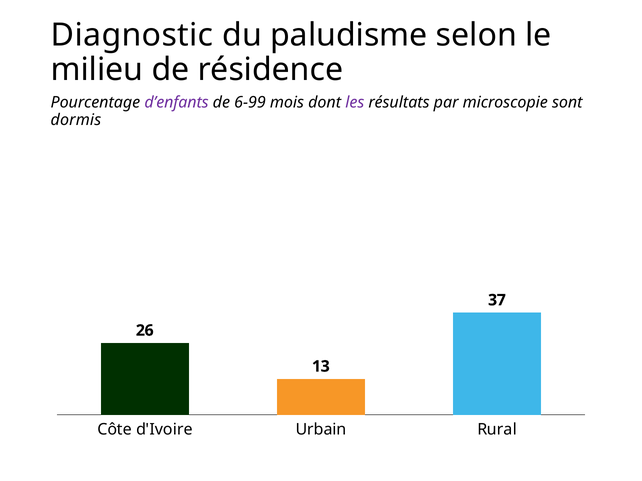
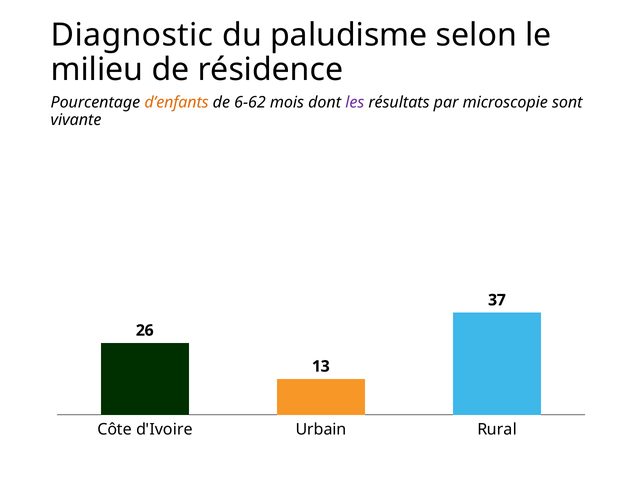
d’enfants colour: purple -> orange (177, 103)
6-99: 6-99 -> 6-62 (250, 103)
dormis: dormis -> vivante (76, 120)
